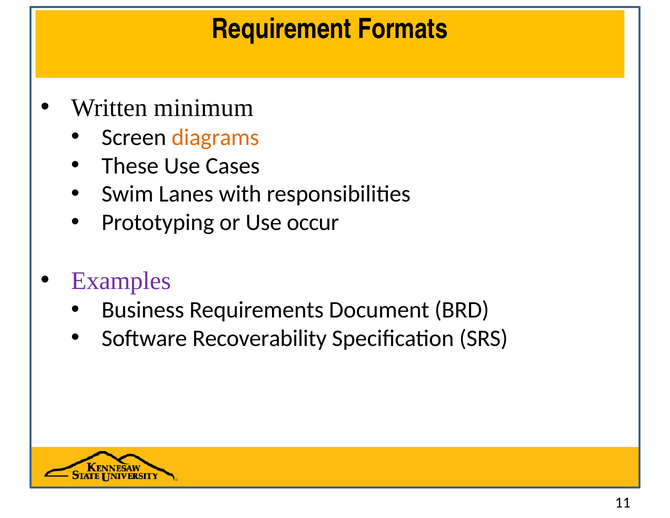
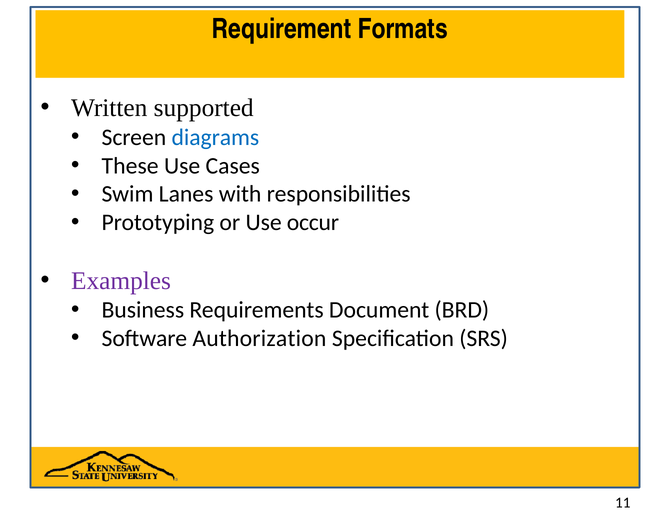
minimum: minimum -> supported (204, 108)
diagrams colour: orange -> blue (215, 137)
Recoverability: Recoverability -> Authorization (259, 338)
